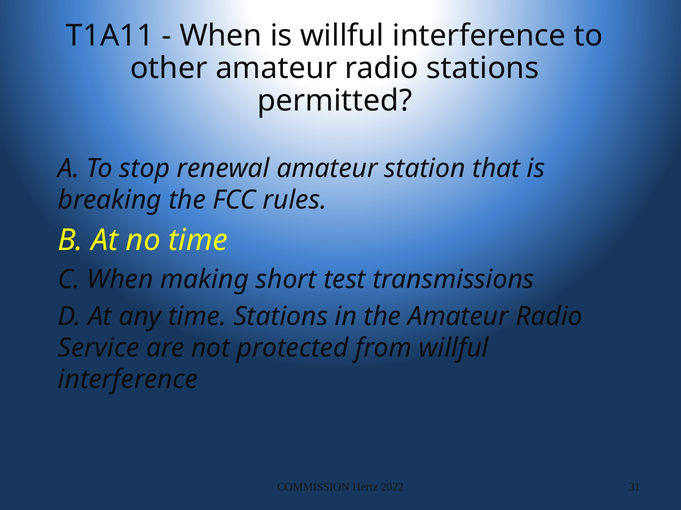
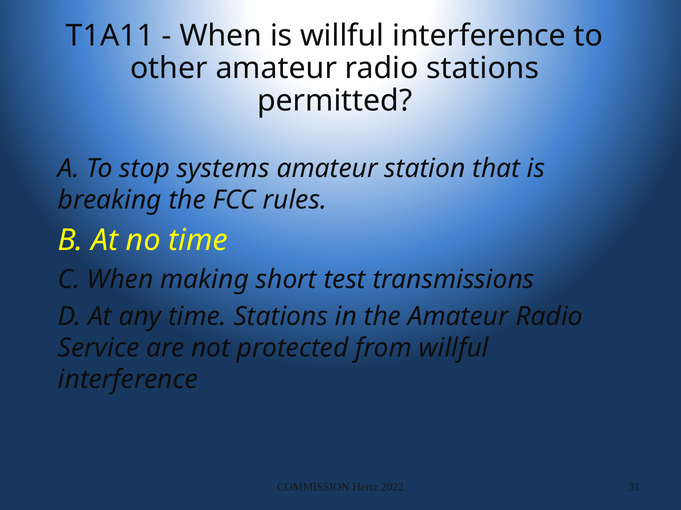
renewal: renewal -> systems (223, 169)
